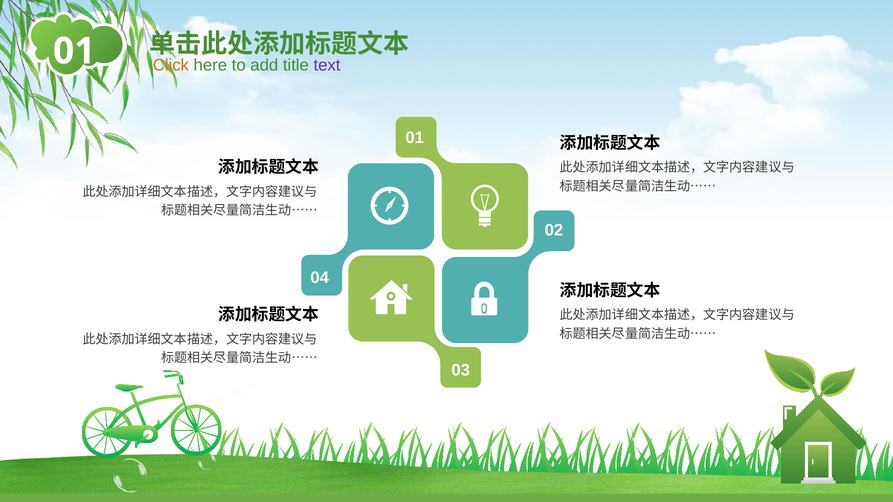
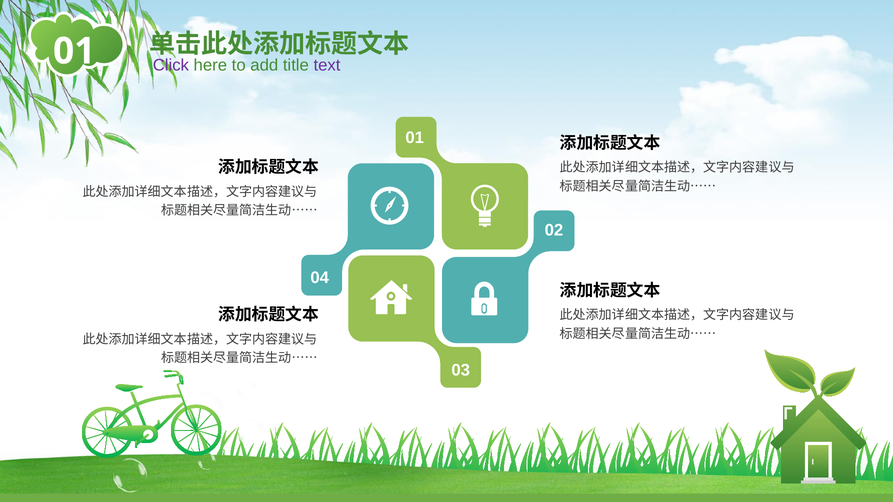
Click colour: orange -> purple (171, 65)
